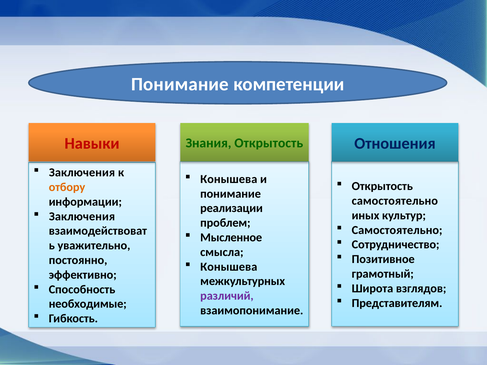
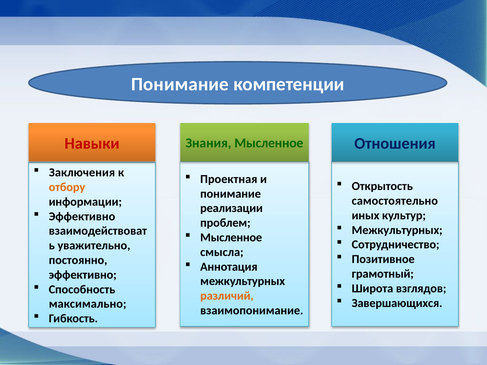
Знания Открытость: Открытость -> Мысленное (269, 143)
Конышева: Конышева -> Проектная (229, 179)
Заключения: Заключения -> Эффективно (82, 217)
Самостоятельно: Самостоятельно -> Межкультурных (397, 230)
Конышева: Конышева -> Аннотация (229, 267)
различий colour: purple -> orange (227, 296)
Представителям: Представителям -> Завершающихся (397, 303)
необходимые: необходимые -> максимально (88, 304)
